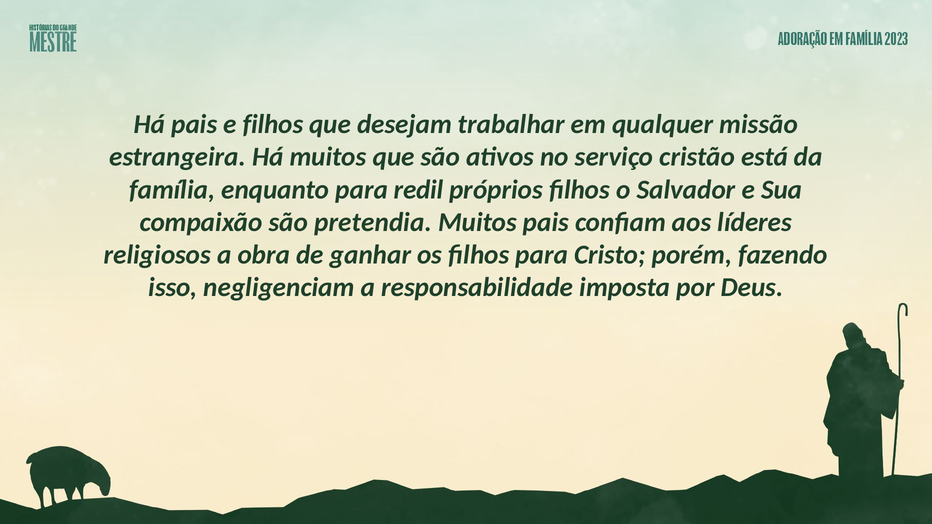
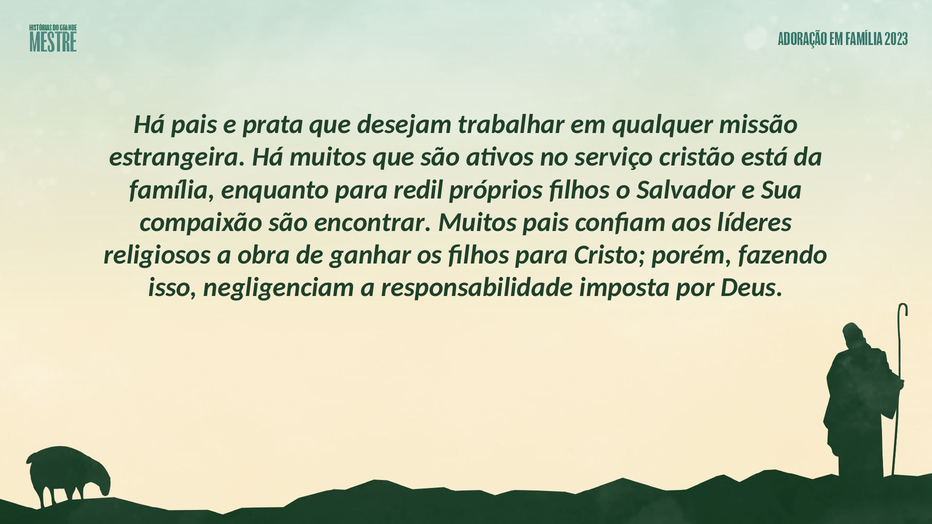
e filhos: filhos -> prata (273, 124)
pretendia: pretendia -> encontrar (373, 222)
